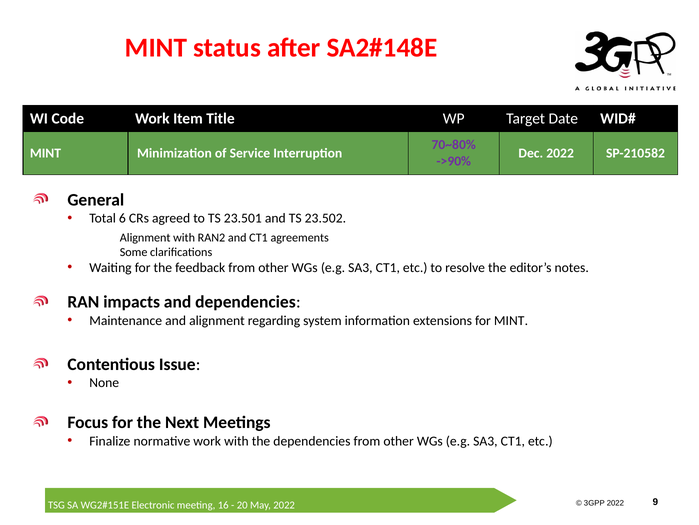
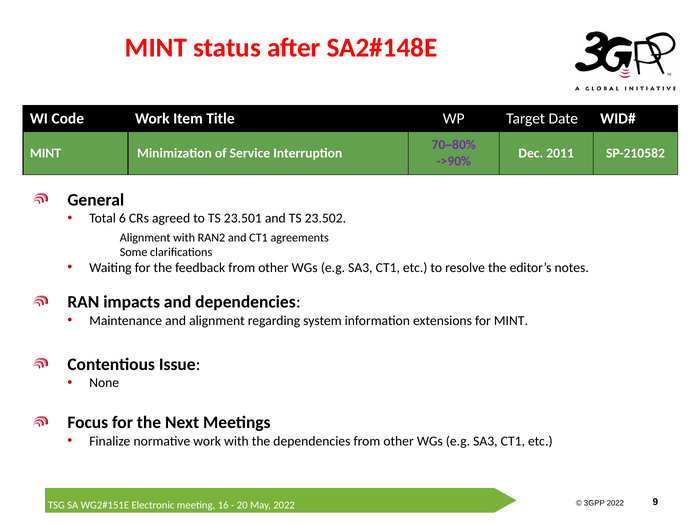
Dec 2022: 2022 -> 2011 (560, 153)
